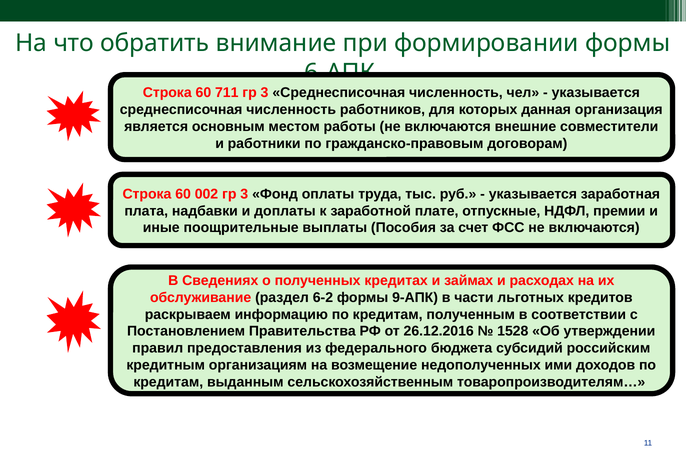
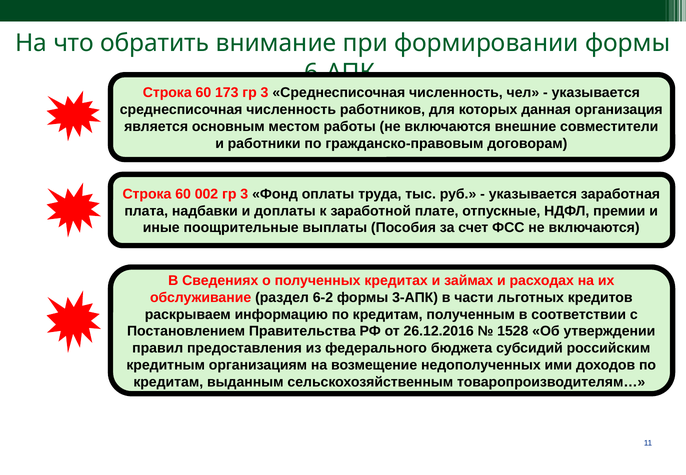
711: 711 -> 173 (227, 93)
9-АПК: 9-АПК -> 3-АПК (415, 298)
